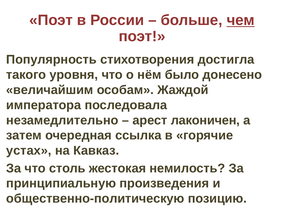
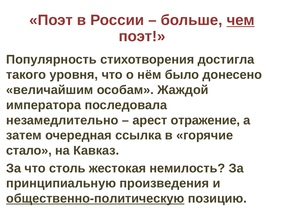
лаконичен: лаконичен -> отражение (205, 120)
устах: устах -> стало (29, 151)
общественно-политическую underline: none -> present (95, 199)
